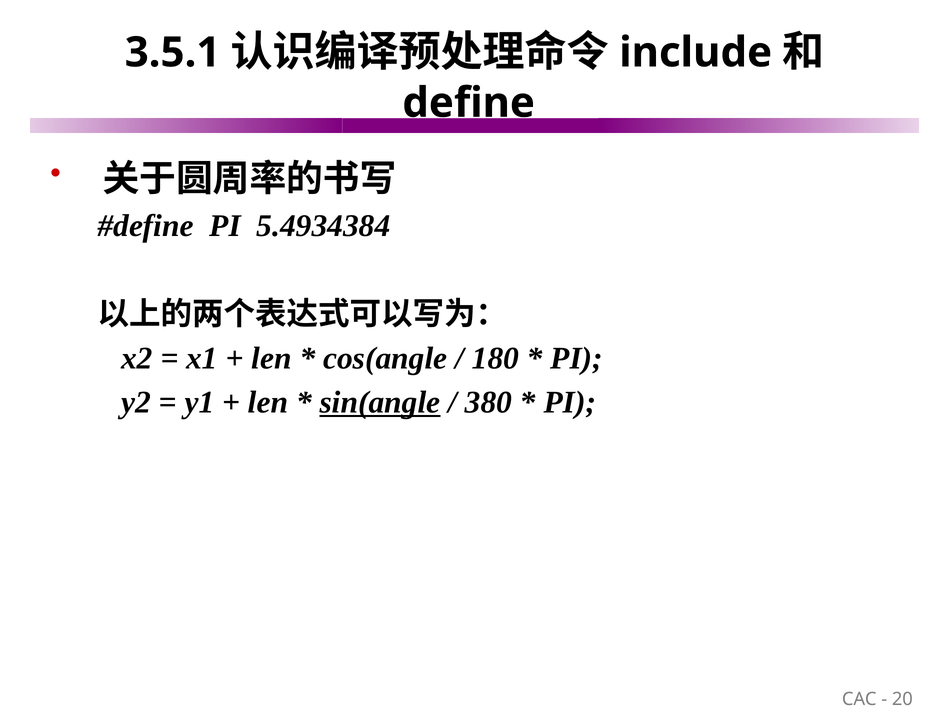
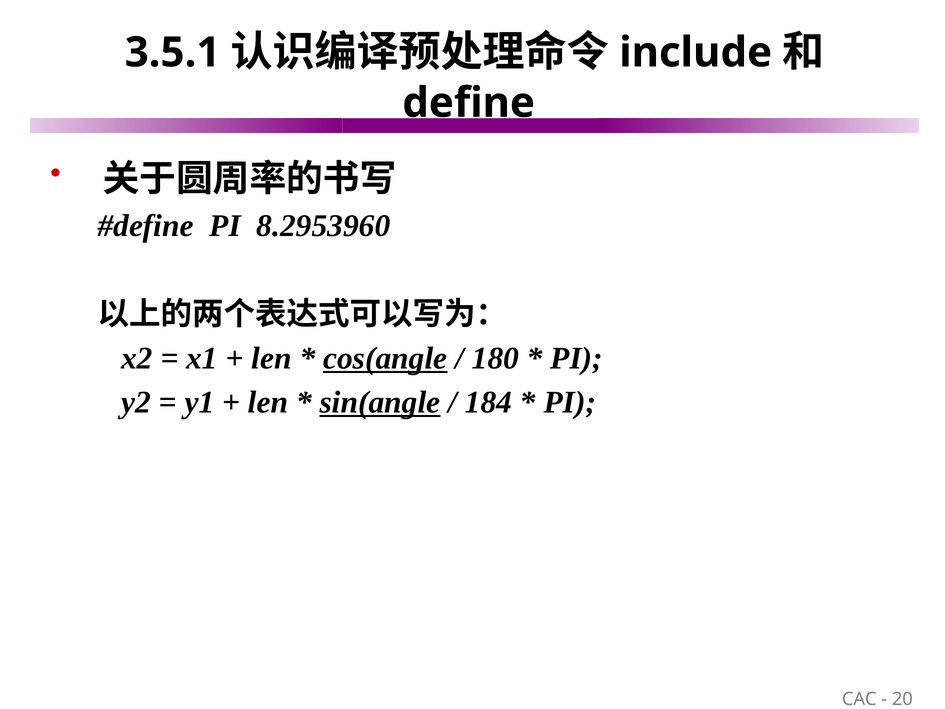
5.4934384: 5.4934384 -> 8.2953960 (323, 226)
cos(angle underline: none -> present (385, 358)
380: 380 -> 184 (488, 402)
